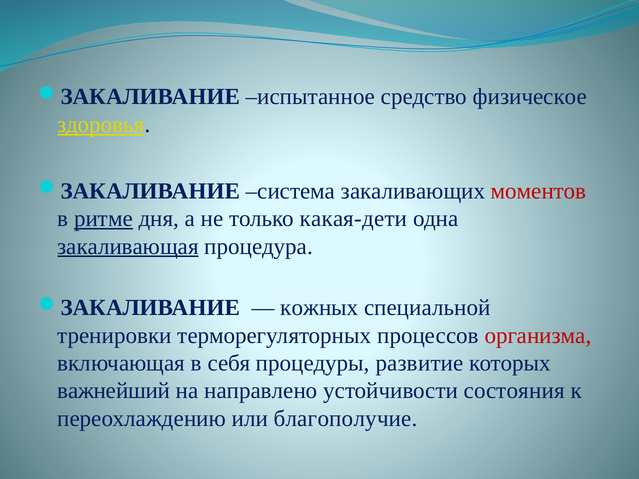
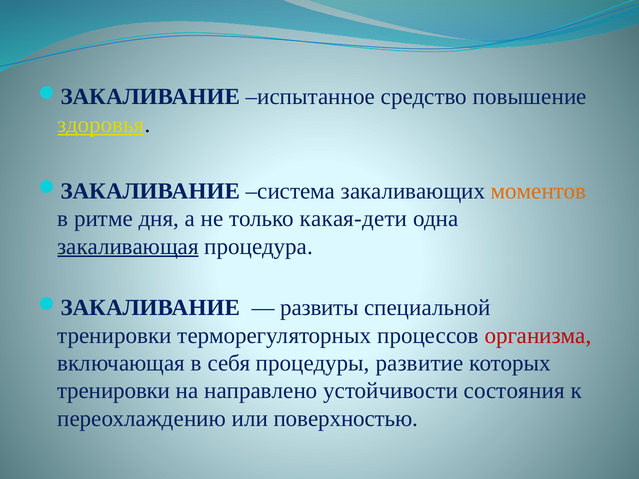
физическое: физическое -> повышение (530, 97)
моментов colour: red -> orange (539, 191)
ритме underline: present -> none (103, 219)
кожных: кожных -> развиты (319, 308)
важнейший: важнейший -> тренировки (114, 391)
благополучие: благополучие -> поверхностью (346, 419)
